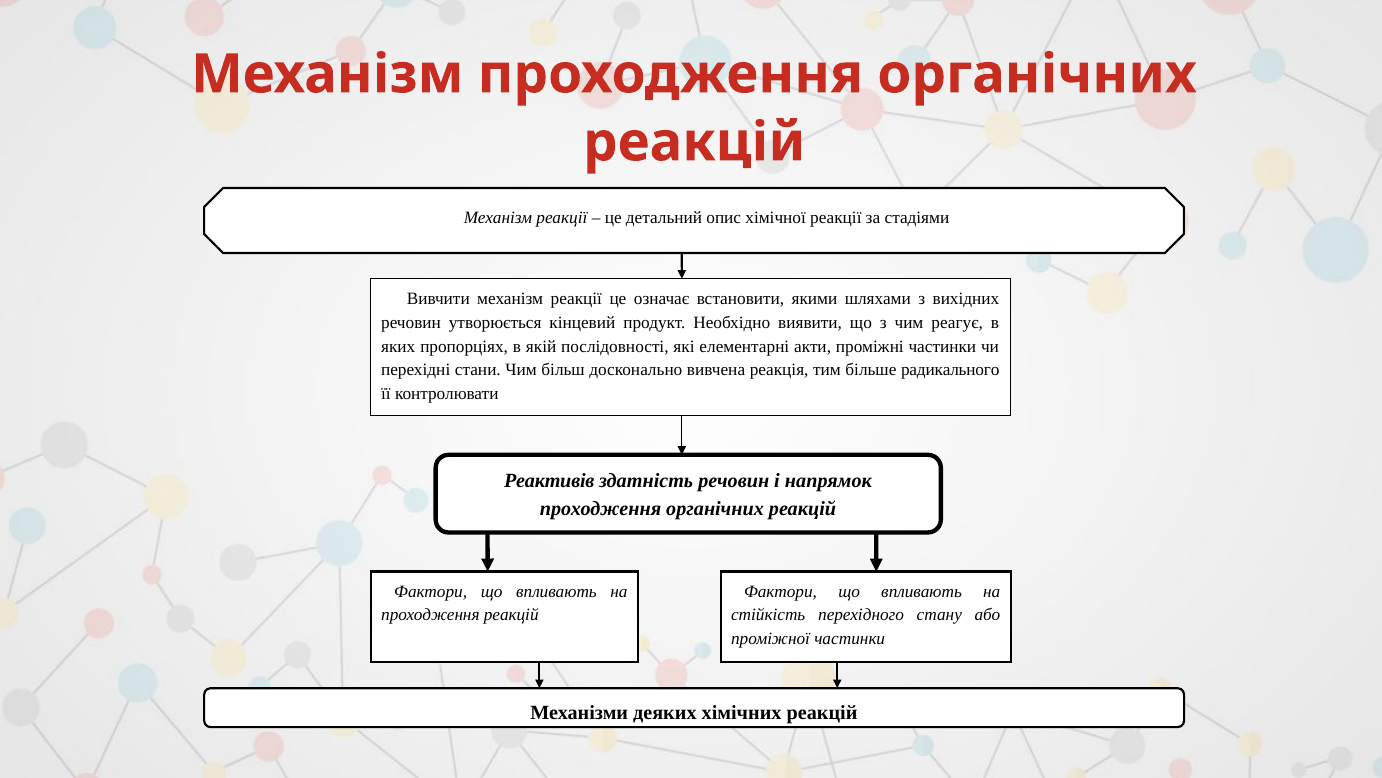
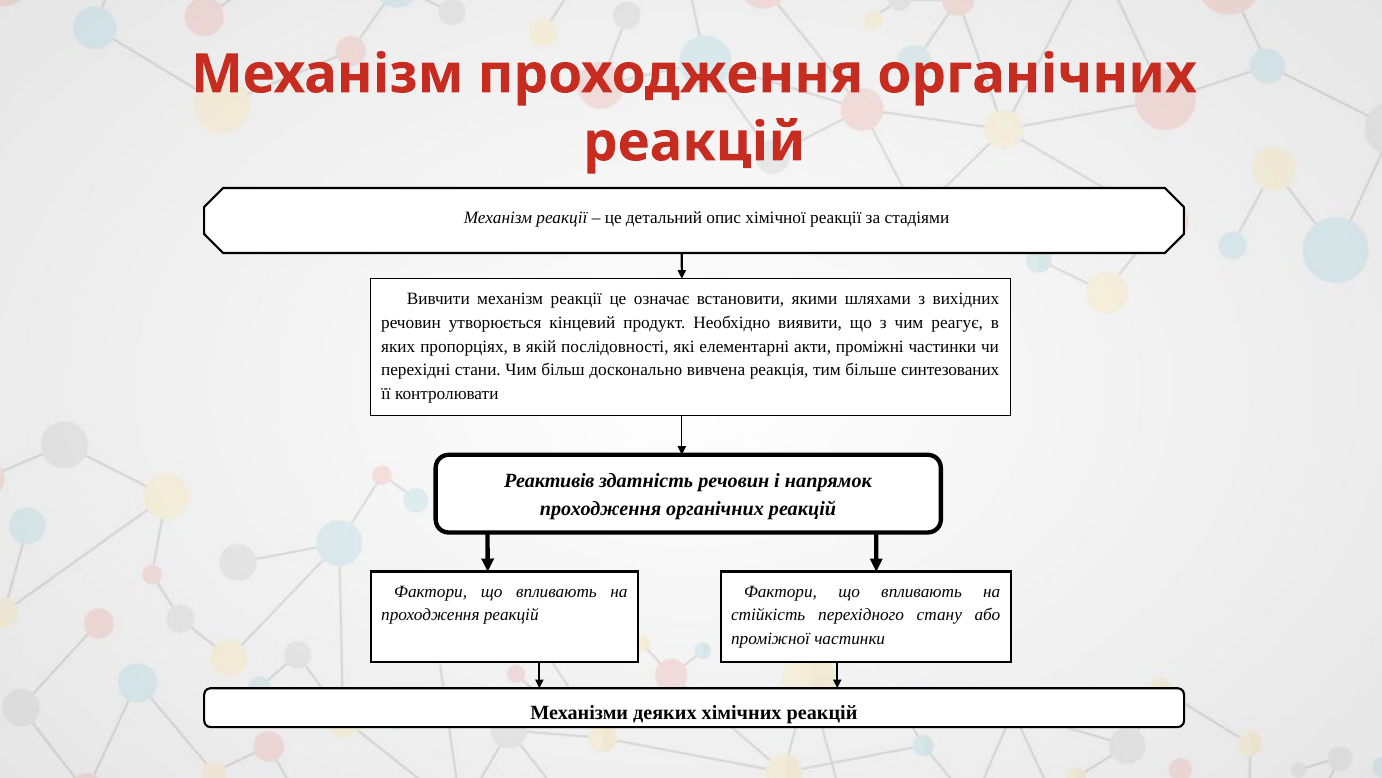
радикального: радикального -> синтезованих (950, 370)
